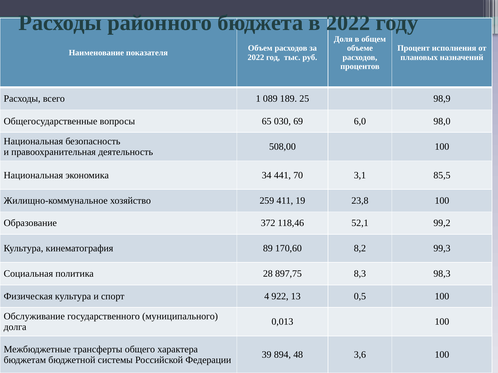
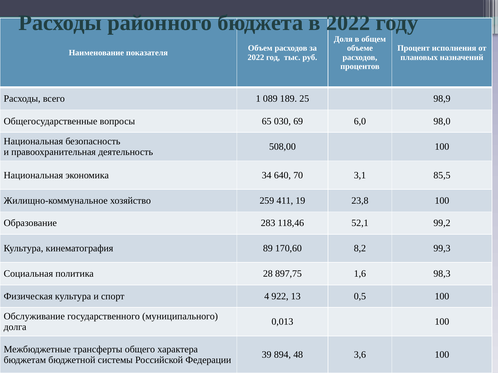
441: 441 -> 640 (282, 175)
372: 372 -> 283 (268, 223)
8,3: 8,3 -> 1,6 (360, 274)
